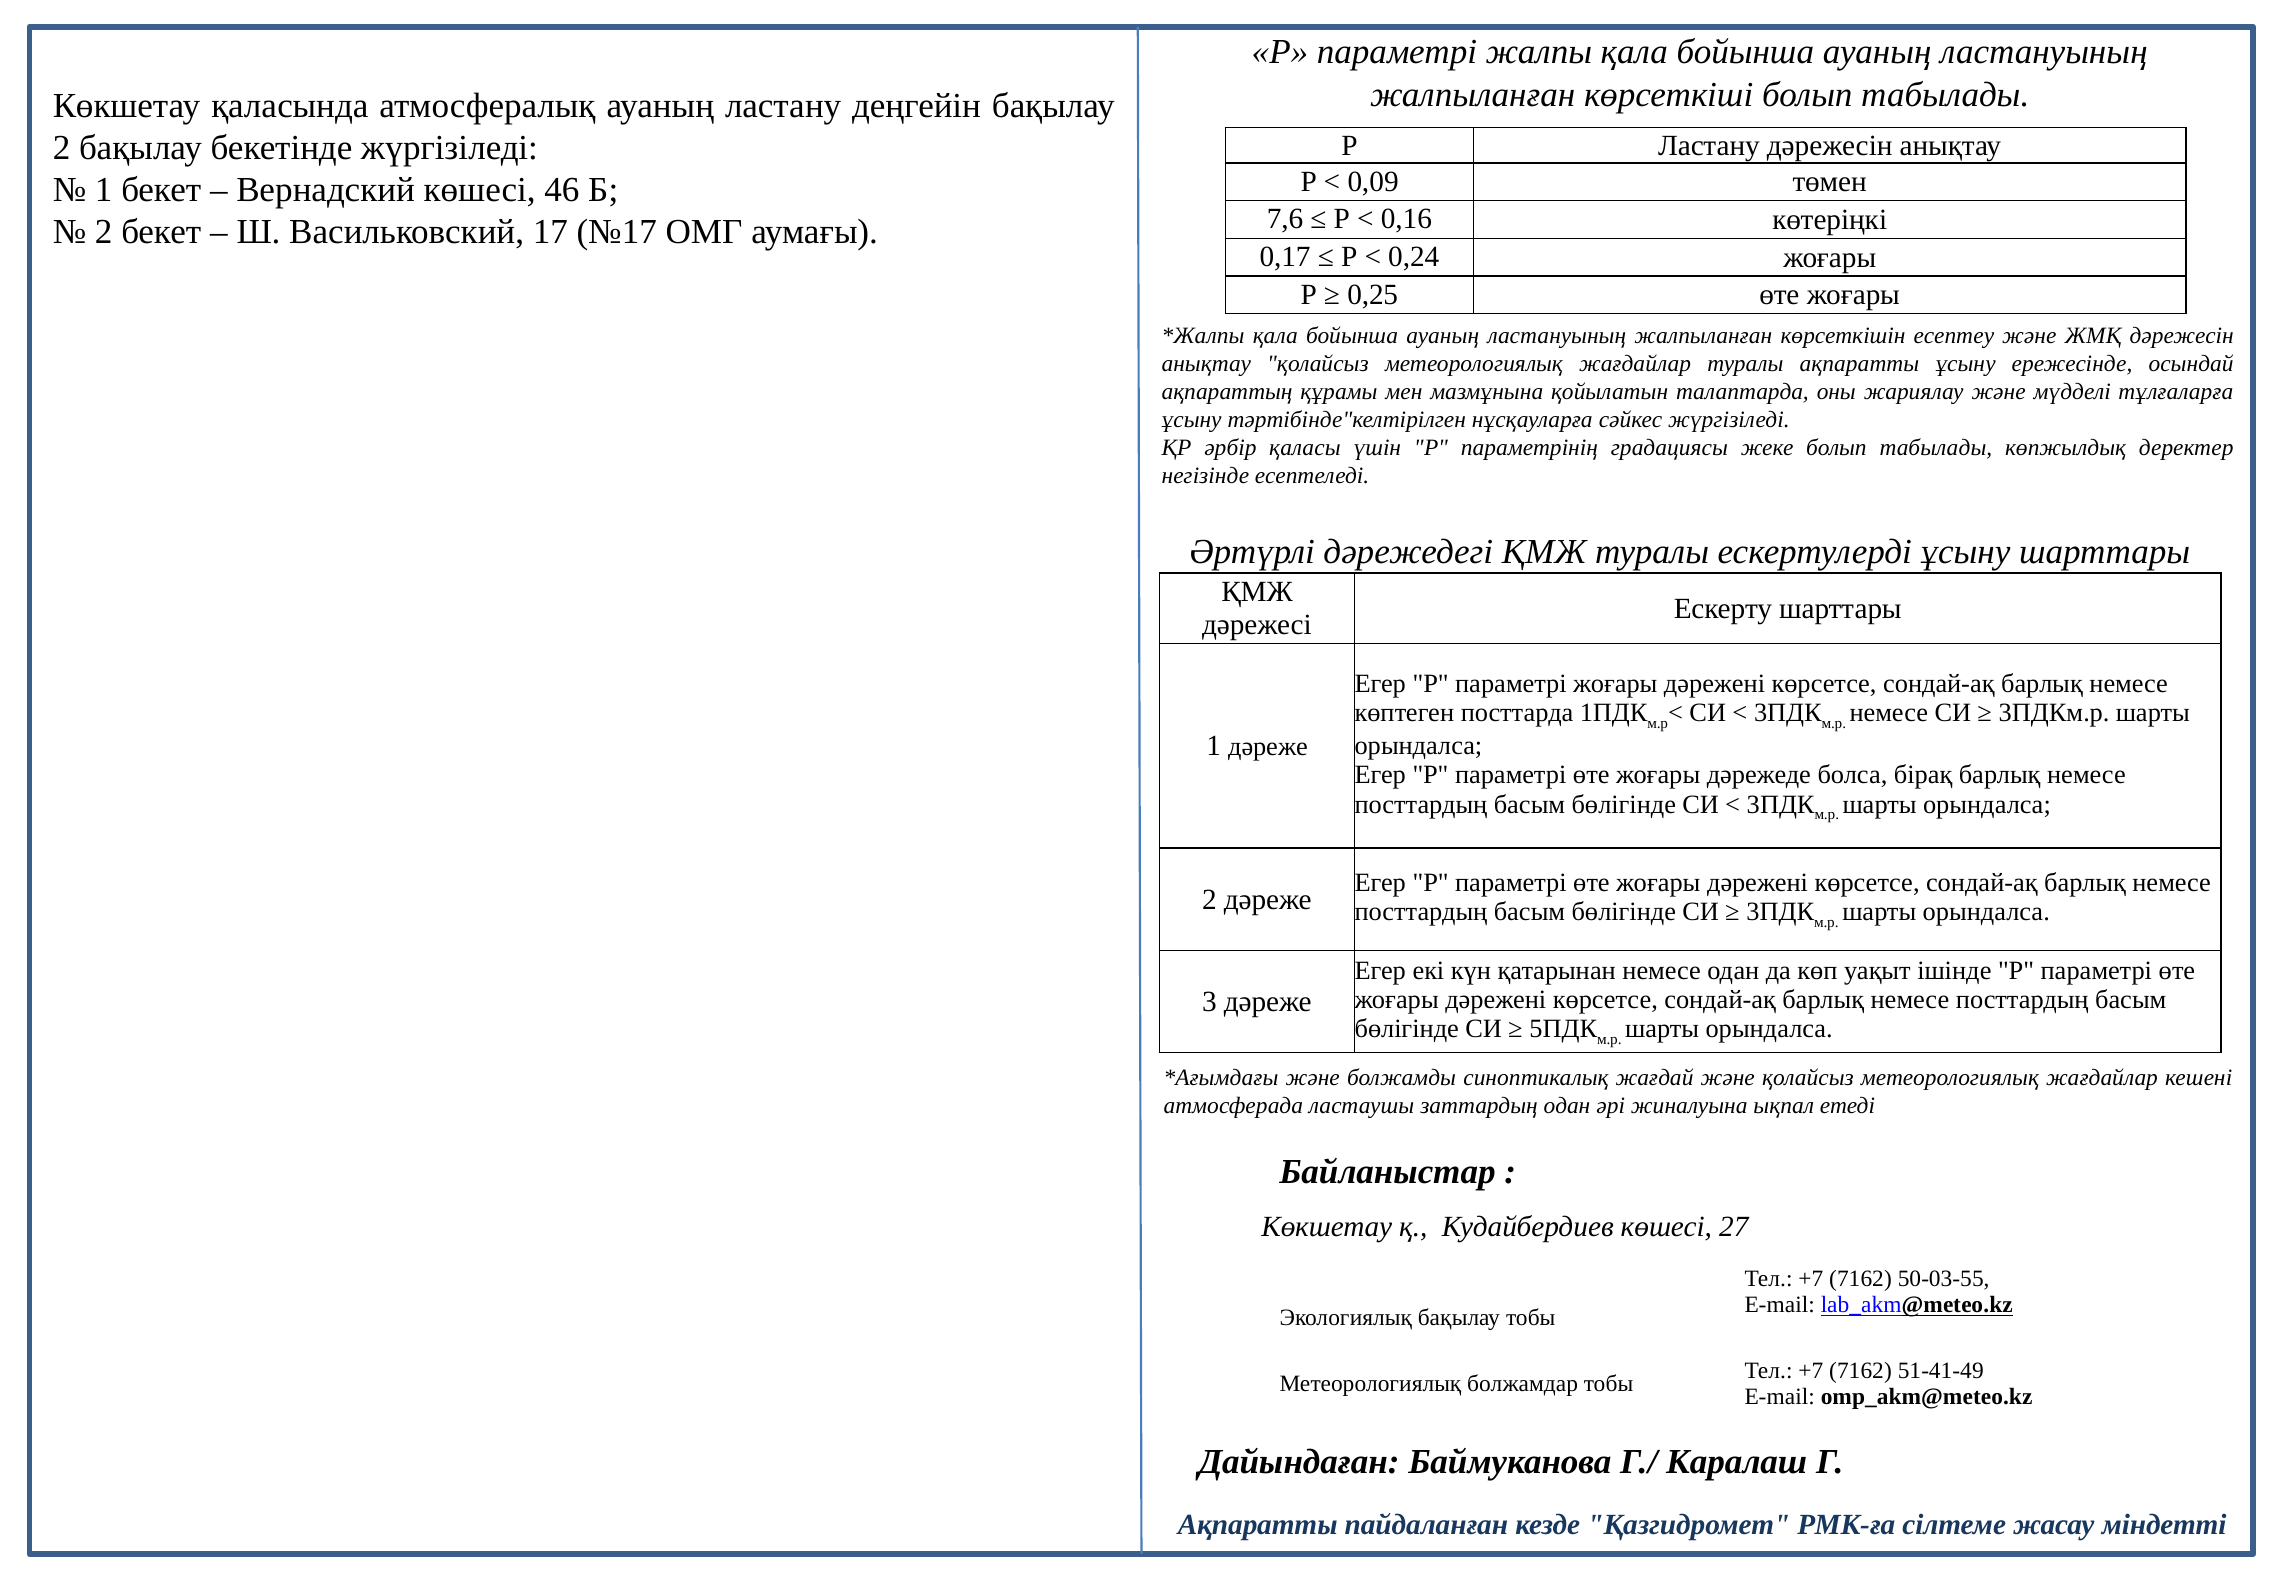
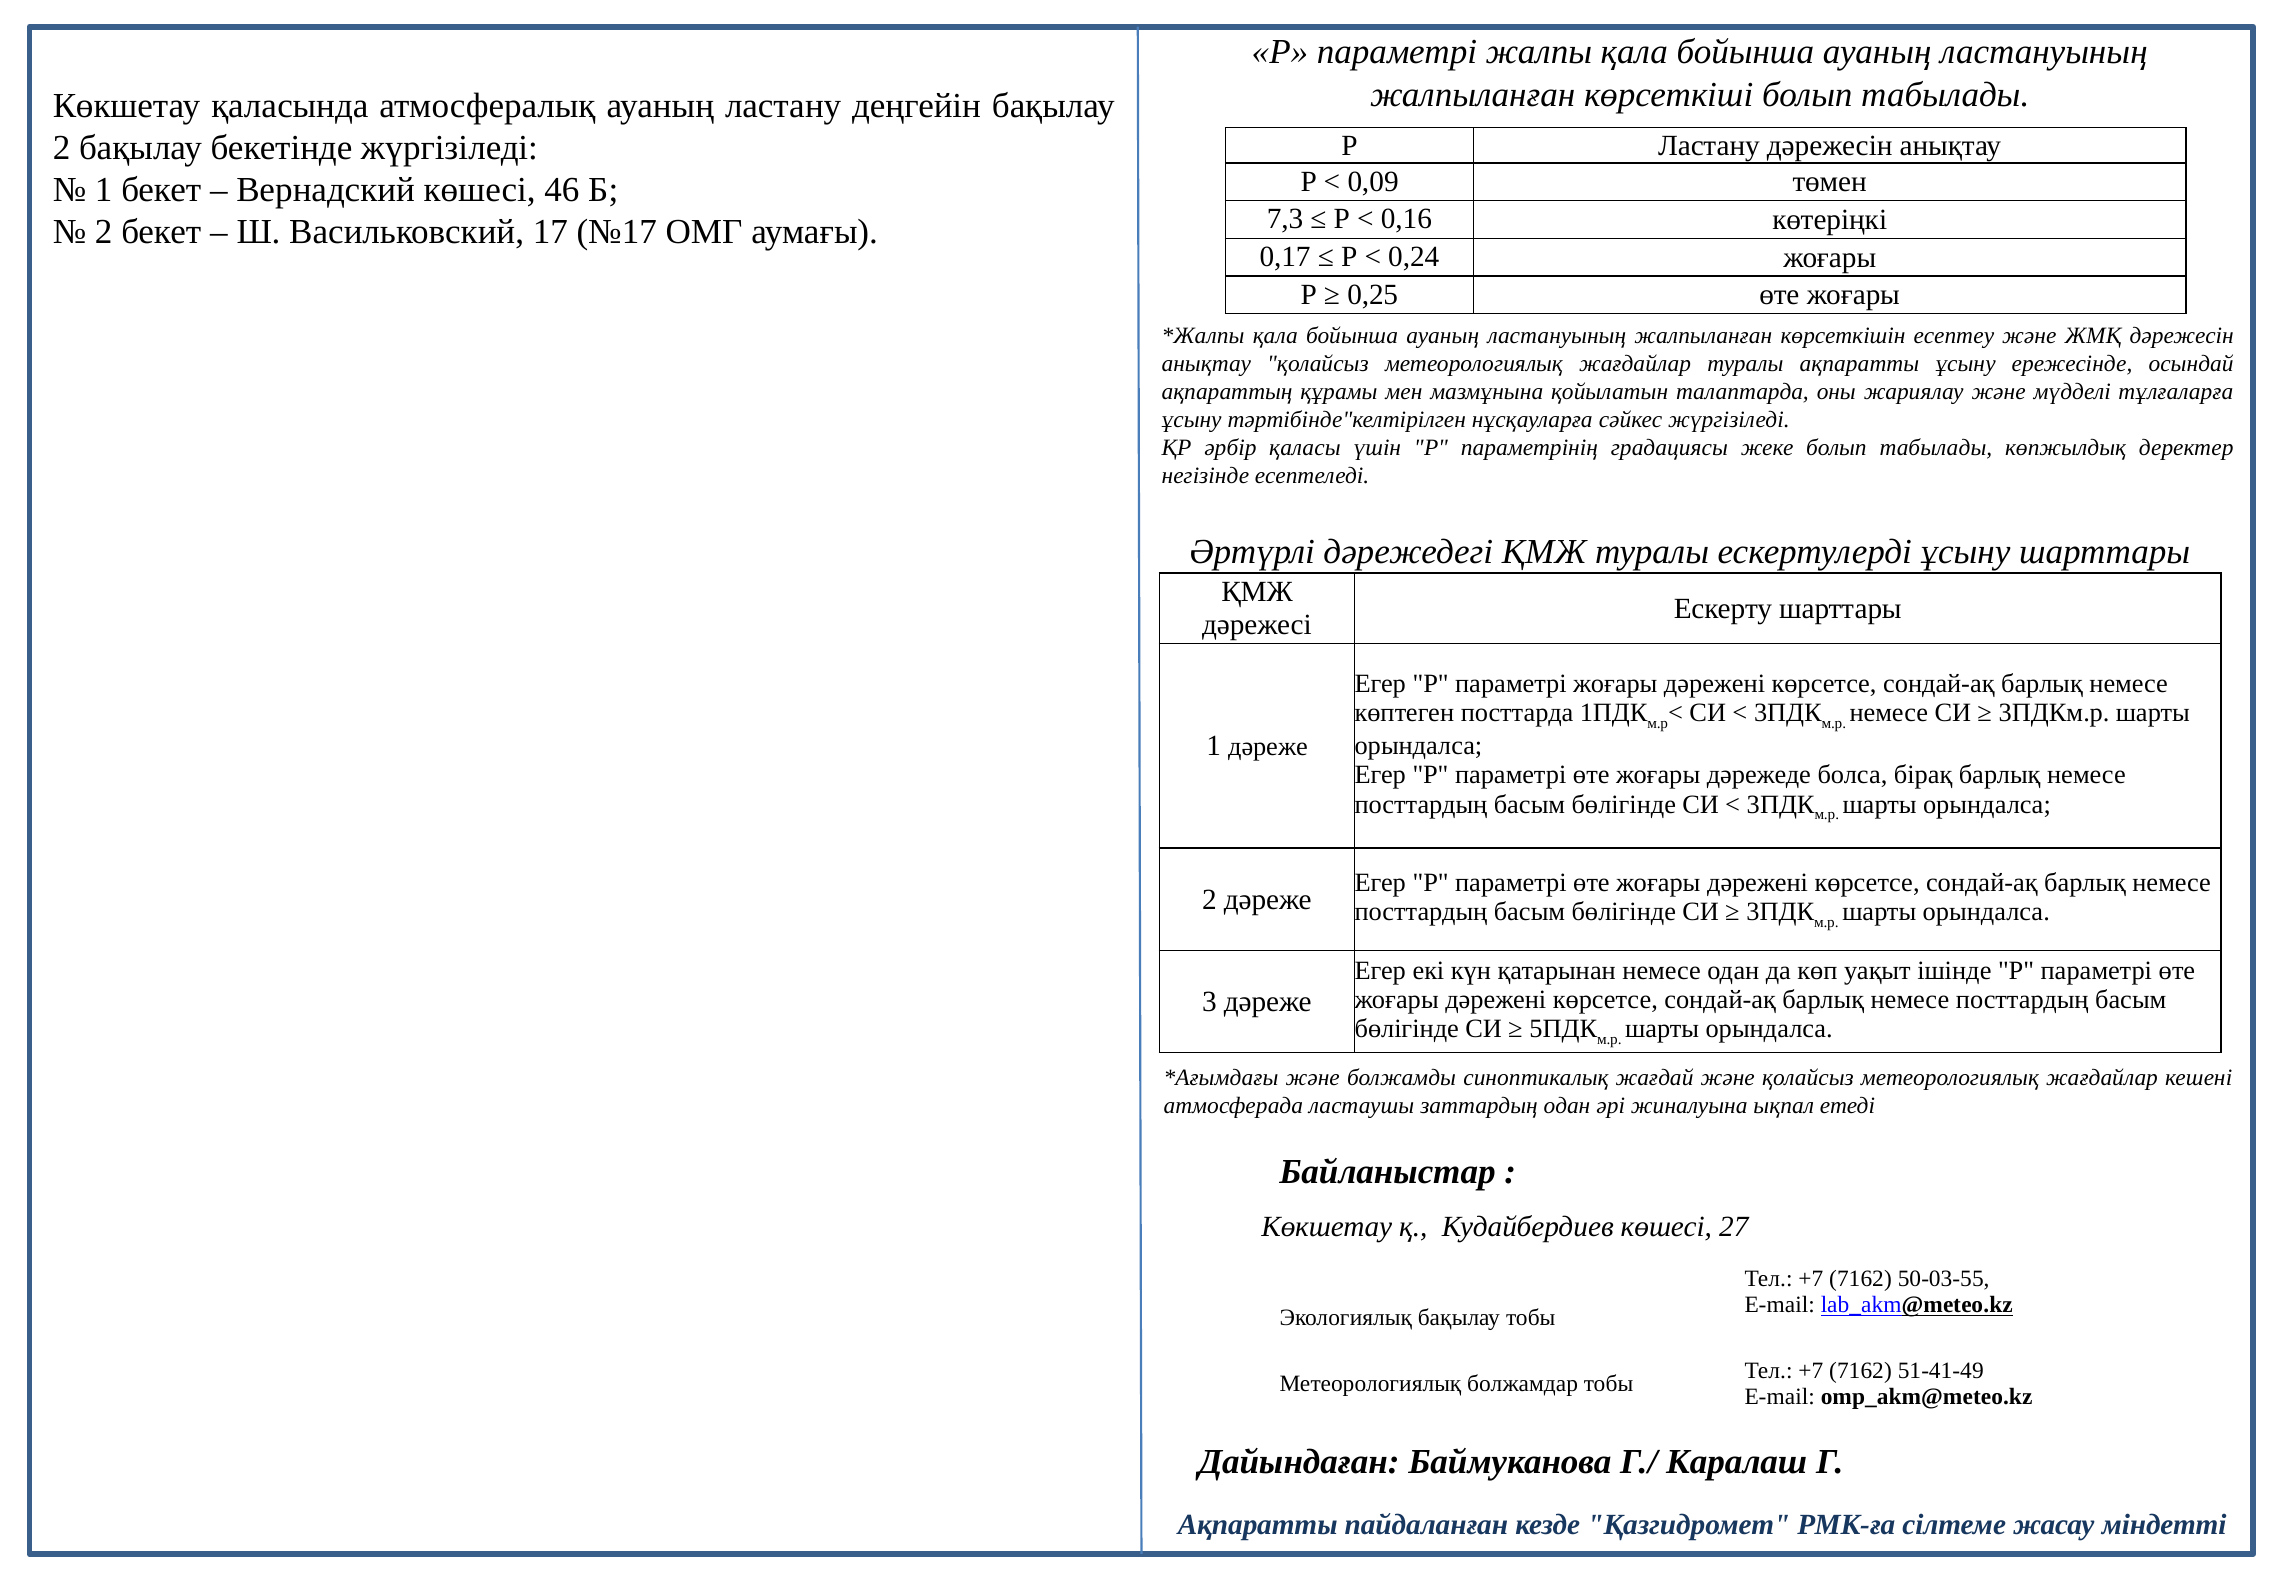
7,6: 7,6 -> 7,3 (1285, 219)
